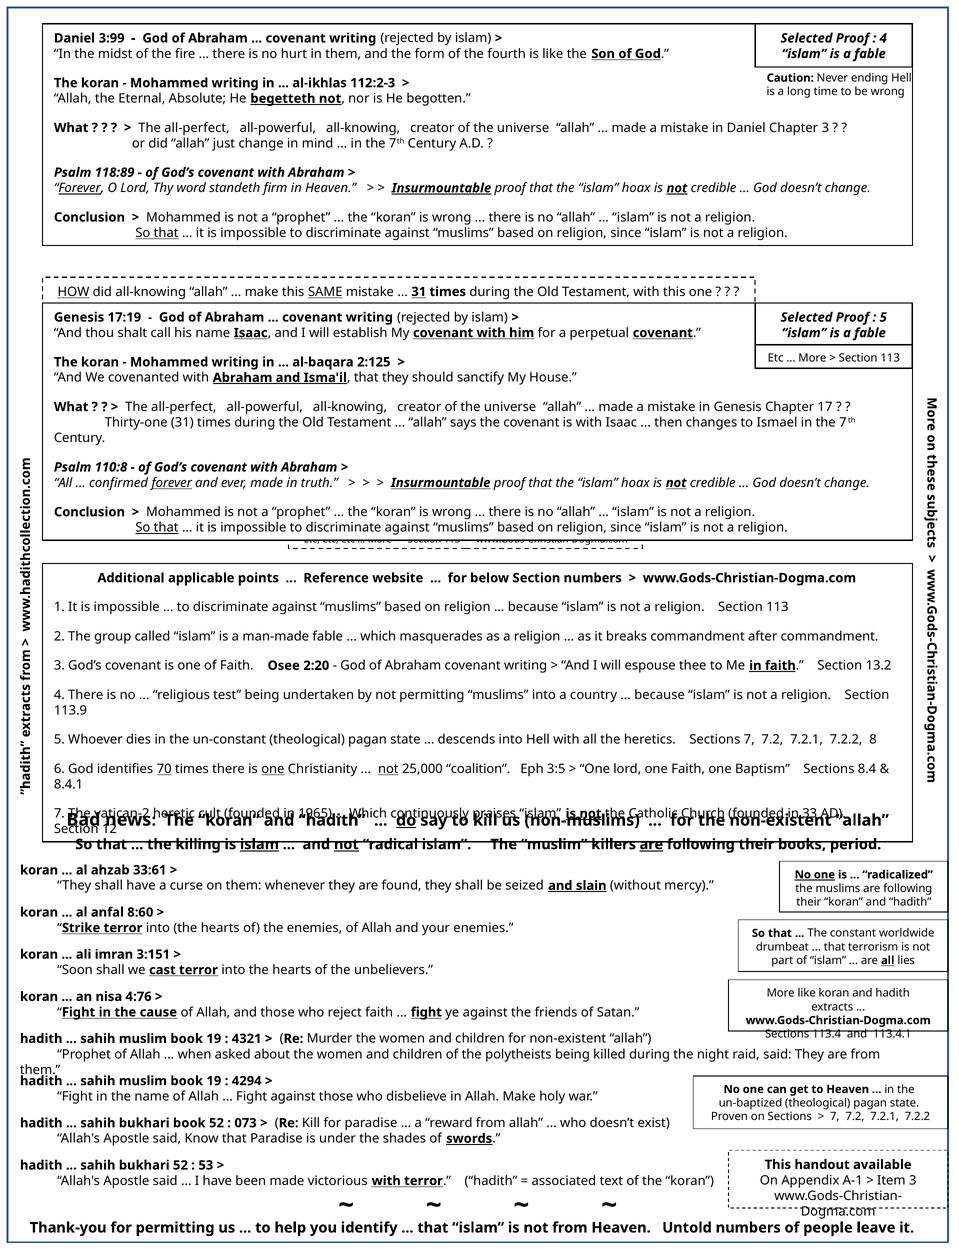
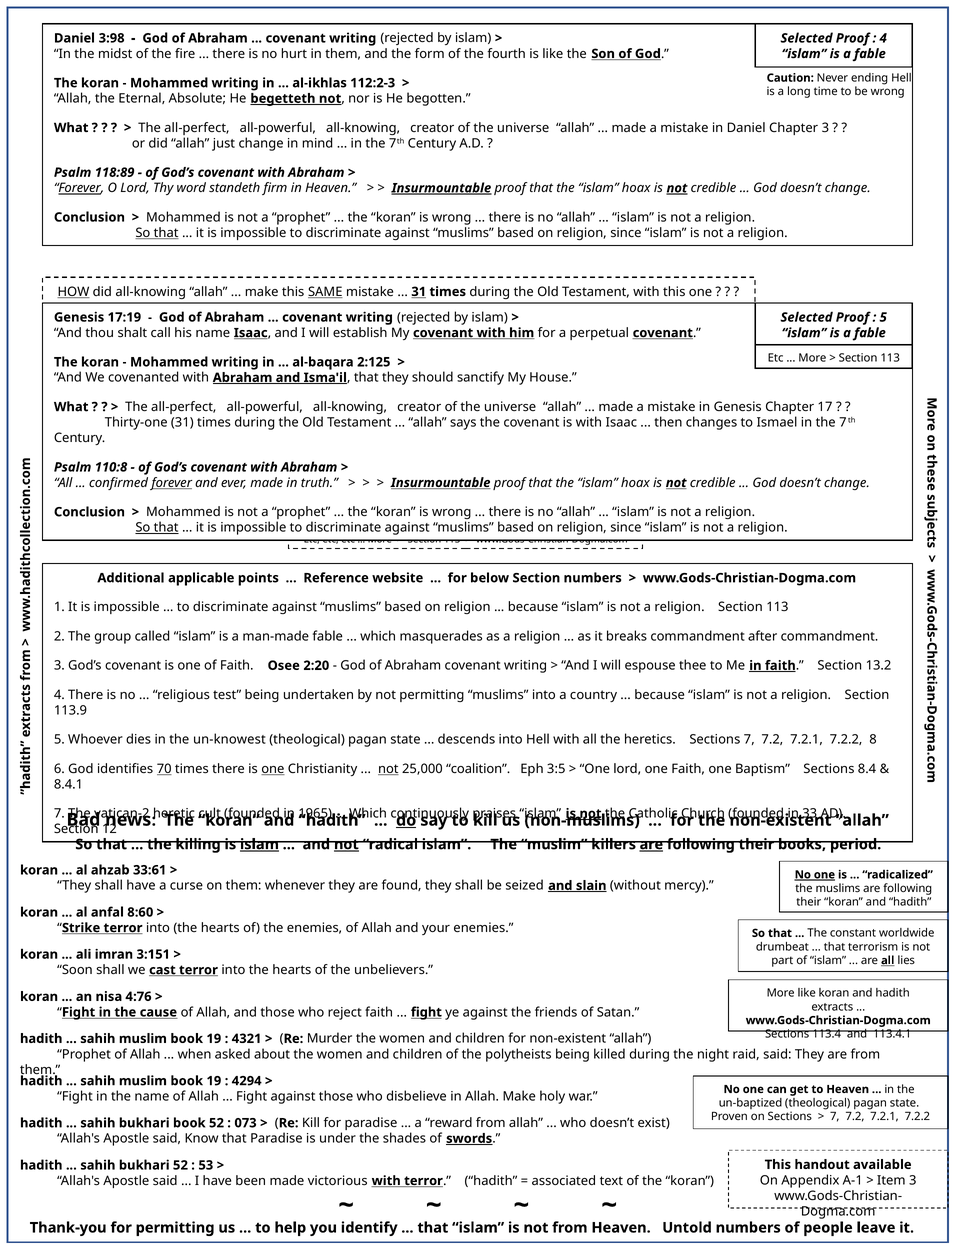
3:99: 3:99 -> 3:98 (112, 38)
un-constant: un-constant -> un-knowest (229, 739)
